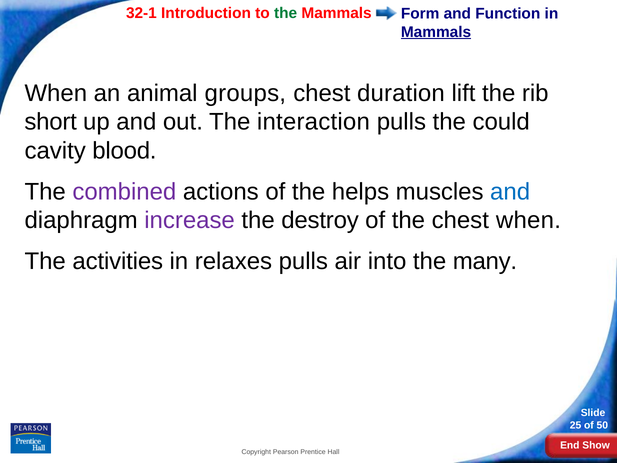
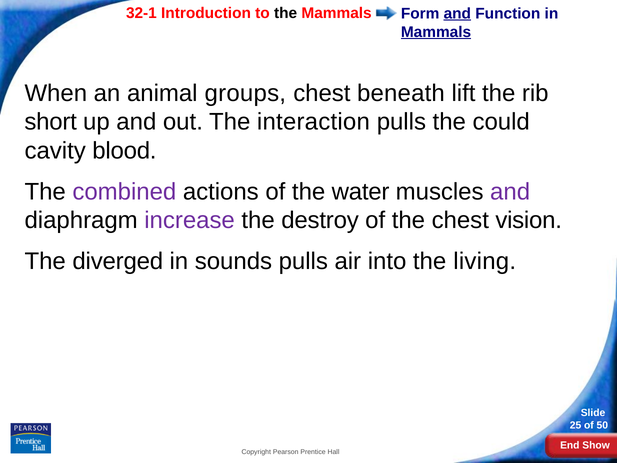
the colour: green -> black (286, 13)
and underline: none -> present (457, 13)
duration: duration -> beneath (401, 93)
helps: helps -> water (361, 192)
and colour: blue -> purple (510, 192)
chest when: when -> vision (529, 220)
activities: activities -> diverged (118, 261)
relaxes: relaxes -> sounds (233, 261)
many: many -> living (485, 261)
